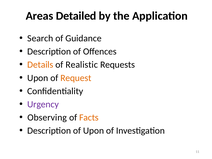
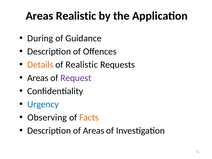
Areas Detailed: Detailed -> Realistic (76, 16)
Search: Search -> During (40, 38)
Upon: Upon -> Areas (38, 78)
Request colour: orange -> purple (76, 78)
Urgency colour: purple -> blue (43, 104)
of Upon: Upon -> Areas (94, 131)
